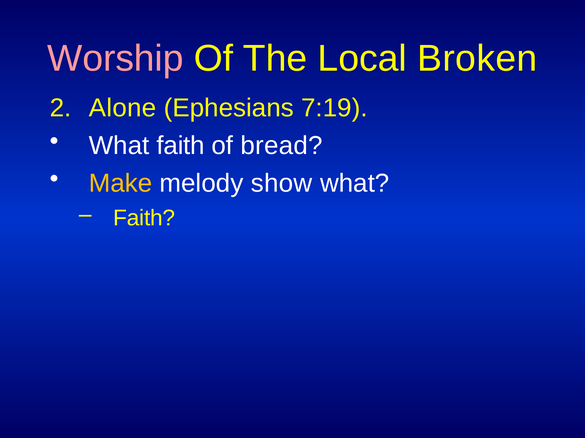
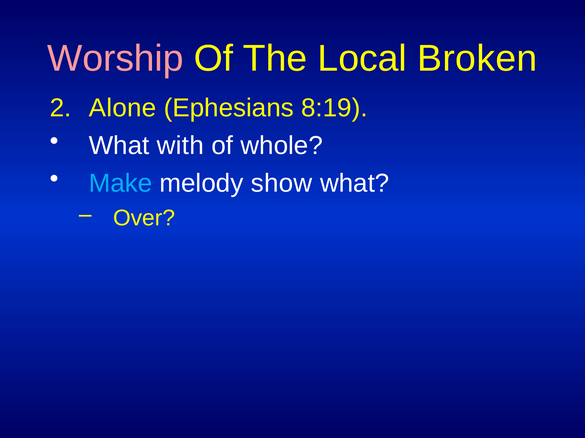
7:19: 7:19 -> 8:19 (334, 108)
What faith: faith -> with (180, 146)
bread: bread -> whole (282, 146)
Make colour: yellow -> light blue (121, 184)
Faith: Faith -> Over (144, 218)
